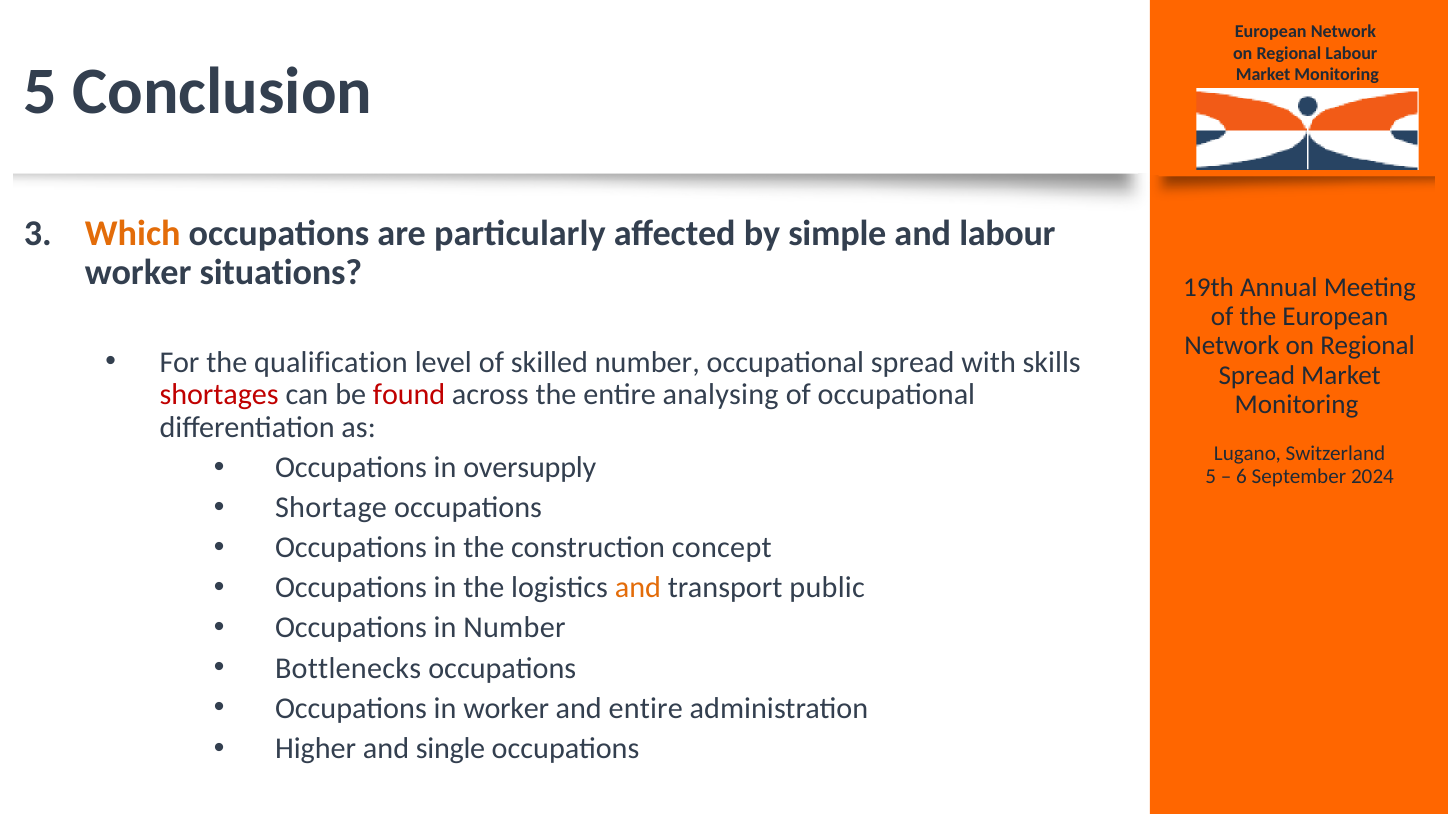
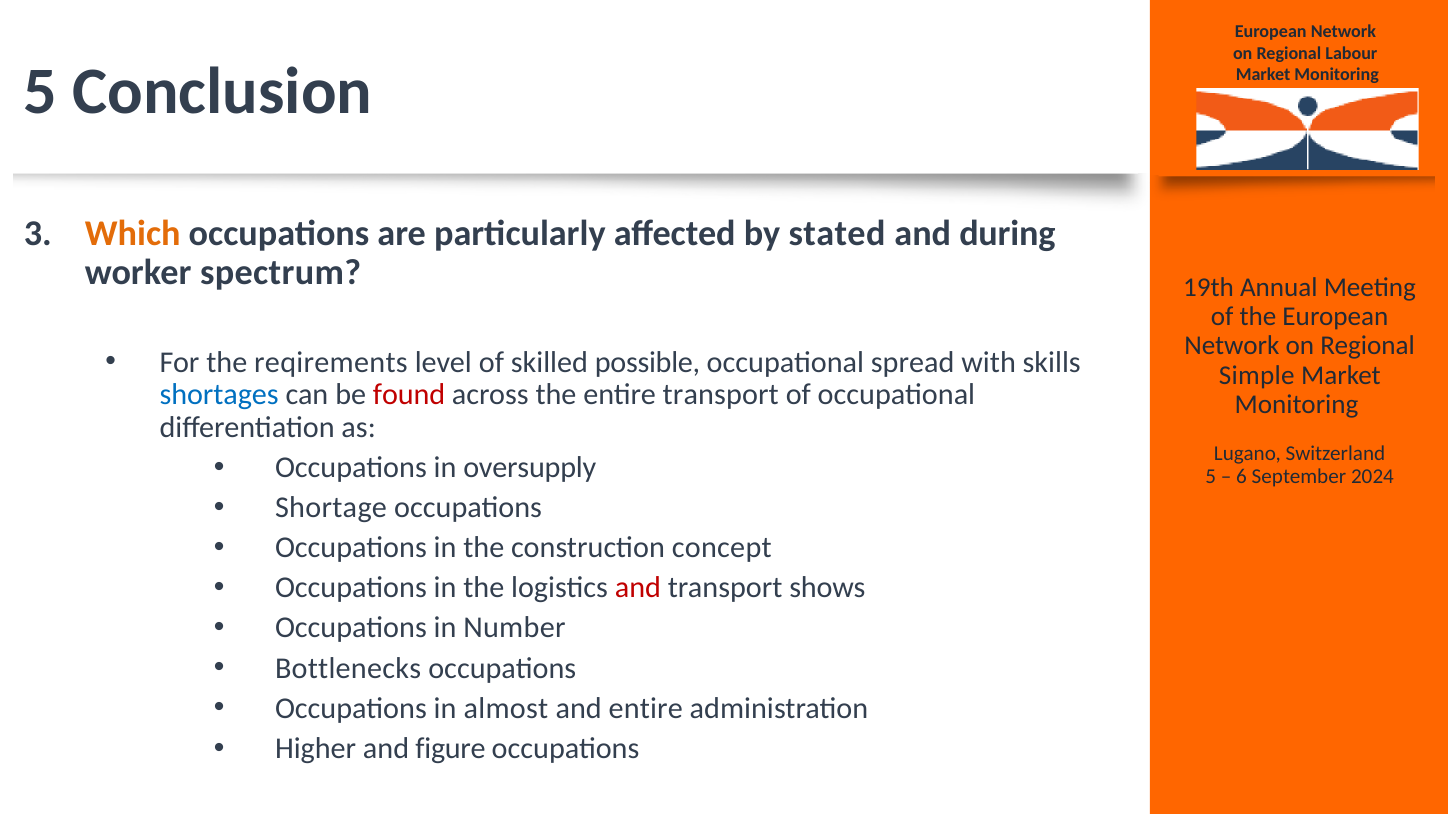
simple: simple -> stated (837, 233)
and labour: labour -> during (1007, 233)
situations: situations -> spectrum (281, 272)
qualification: qualification -> reqirements (331, 362)
skilled number: number -> possible (647, 362)
Spread: Spread -> Simple (1257, 376)
shortages colour: red -> blue (219, 395)
entire analysing: analysing -> transport (721, 395)
and colour: orange -> red (638, 588)
public: public -> shows (827, 588)
in worker: worker -> almost (506, 709)
single: single -> figure (451, 749)
